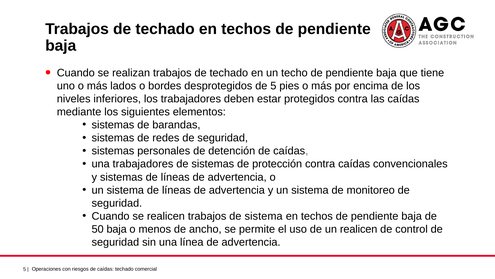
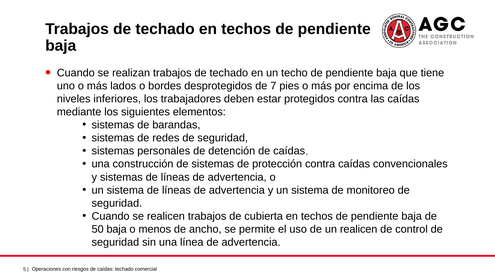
de 5: 5 -> 7 (273, 86)
una trabajadores: trabajadores -> construcción (143, 164)
de sistema: sistema -> cubierta (264, 216)
